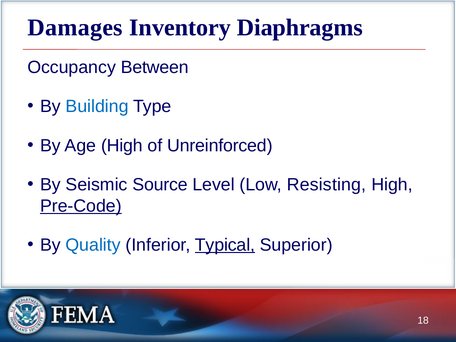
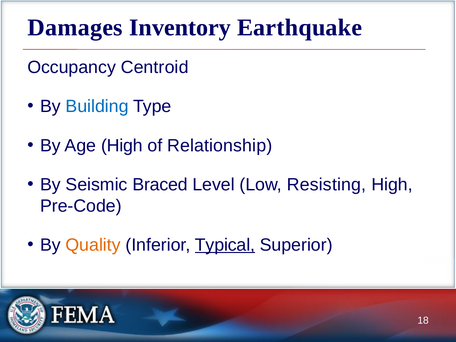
Diaphragms: Diaphragms -> Earthquake (300, 28)
Between: Between -> Centroid (155, 67)
Unreinforced: Unreinforced -> Relationship (220, 146)
Source: Source -> Braced (160, 185)
Pre-Code underline: present -> none (81, 206)
Quality colour: blue -> orange (93, 245)
